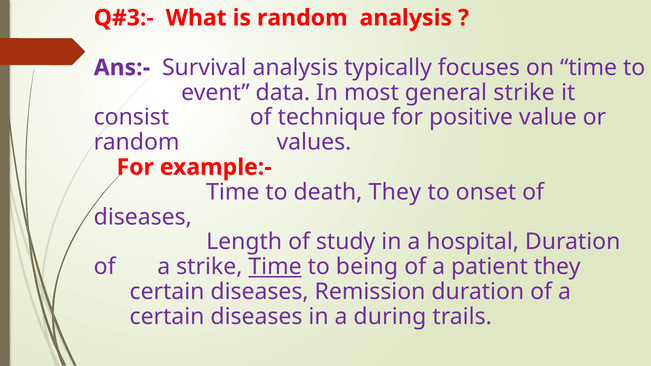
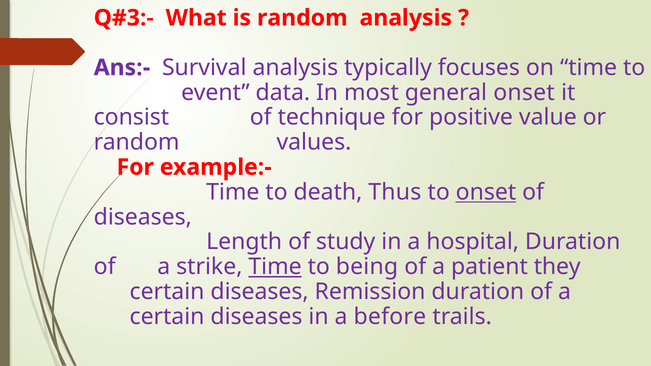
general strike: strike -> onset (524, 93)
death They: They -> Thus (395, 192)
onset underline: none -> present (486, 192)
during: during -> before (390, 317)
